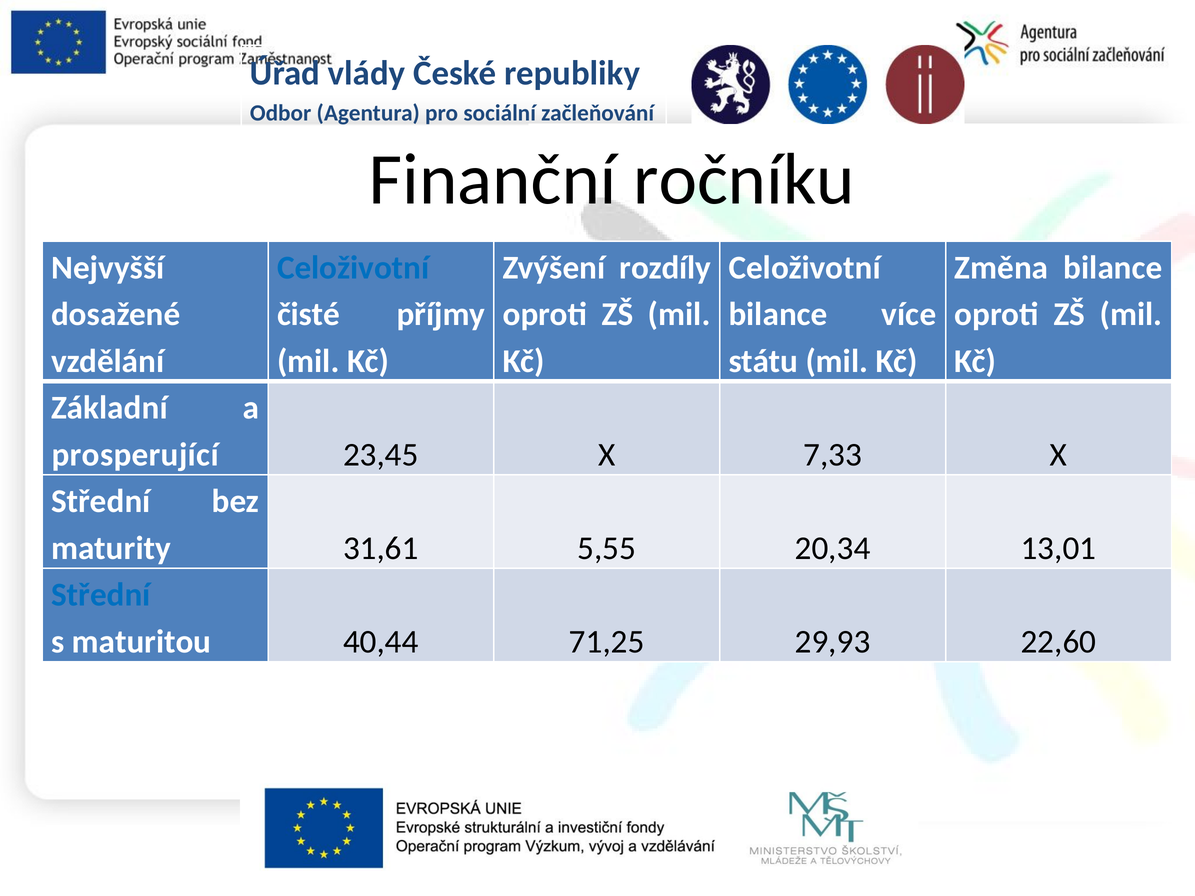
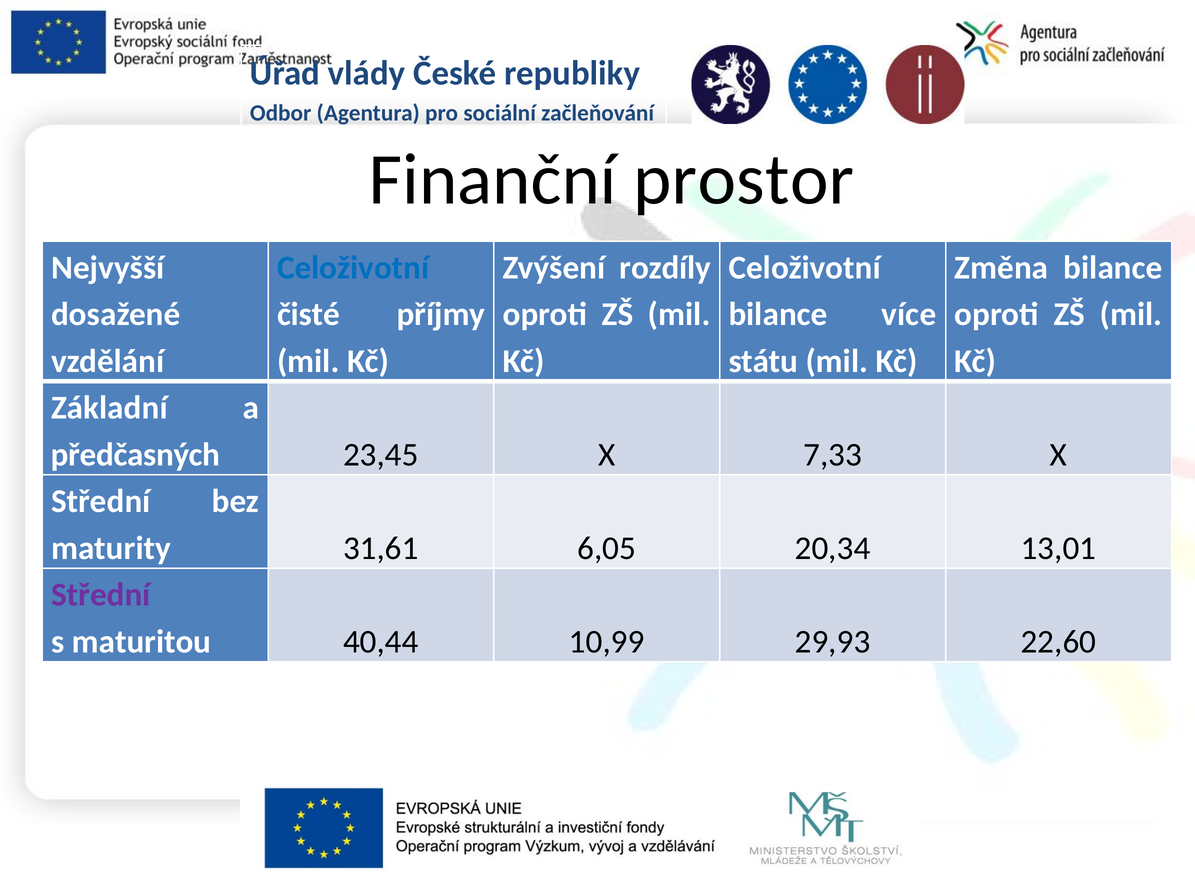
ročníku: ročníku -> prostor (744, 180)
prosperující: prosperující -> předčasných (136, 455)
5,55: 5,55 -> 6,05 (607, 548)
Střední colour: blue -> purple (101, 595)
71,25: 71,25 -> 10,99 (607, 642)
